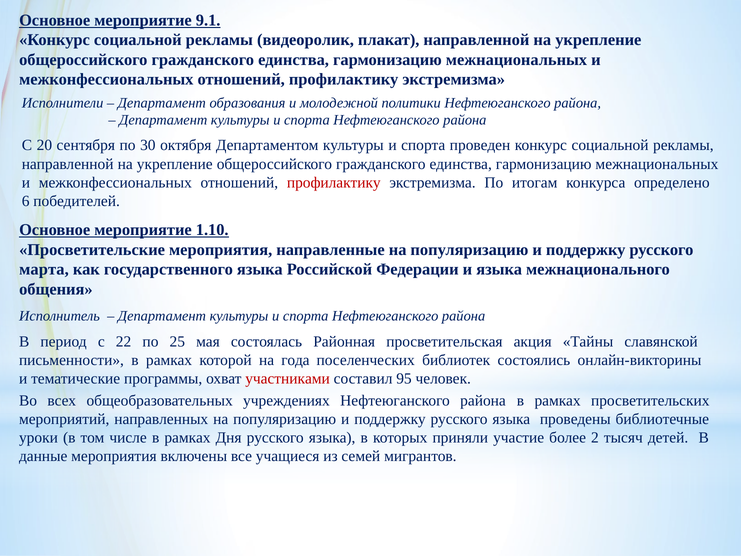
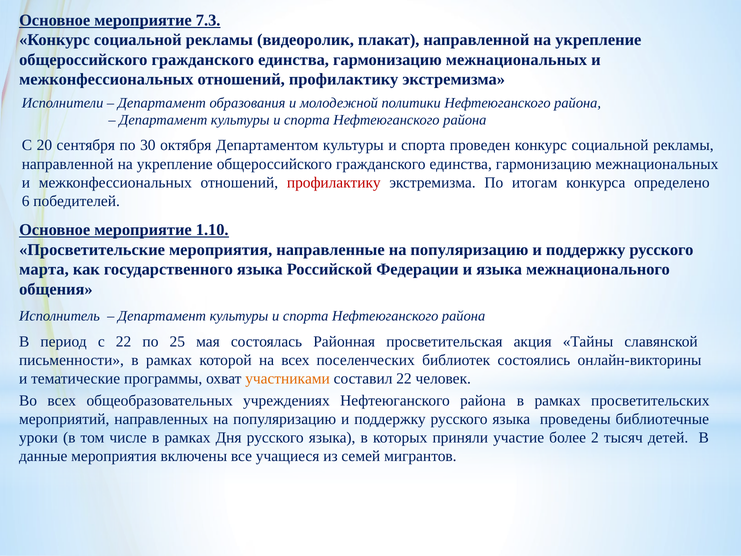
9.1: 9.1 -> 7.3 (208, 20)
на года: года -> всех (295, 360)
участниками colour: red -> orange (288, 379)
составил 95: 95 -> 22 (404, 379)
